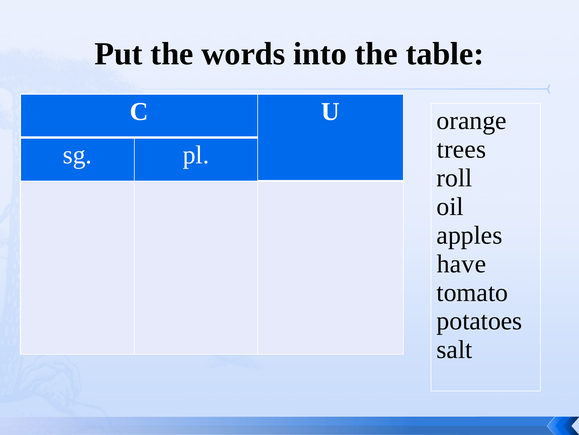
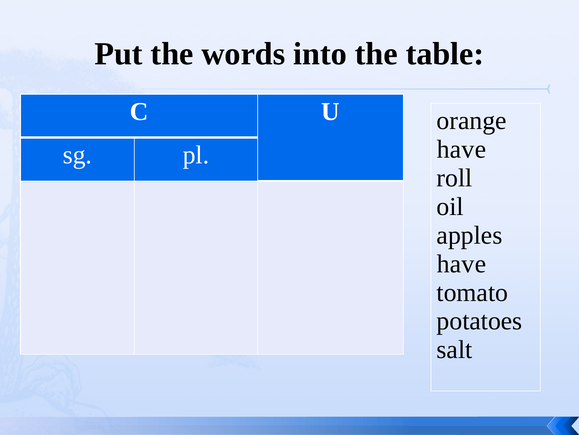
trees: trees -> have (462, 149)
